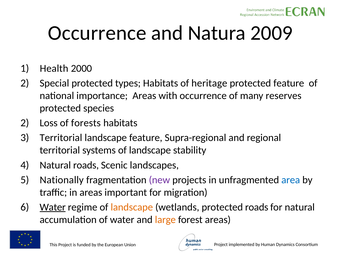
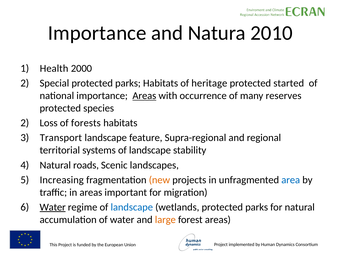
Occurrence: Occurrence -> Importance (97, 33)
2009: 2009 -> 2010 (272, 33)
Special protected types: types -> parks (128, 83)
protected feature: feature -> started (289, 83)
Areas underline: none -> present (144, 96)
Territorial: Territorial -> Transport (61, 138)
Nationally: Nationally -> Increasing (62, 180)
new colour: purple -> orange (159, 180)
landscape colour: orange -> blue (132, 207)
wetlands protected roads: roads -> parks (257, 207)
